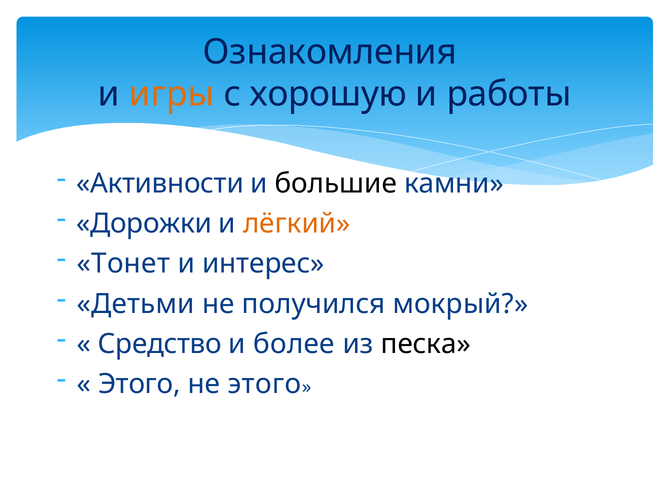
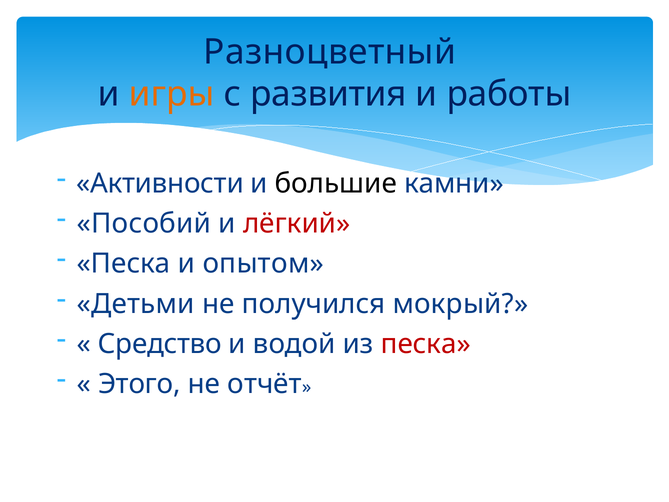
Ознакомления: Ознакомления -> Разноцветный (330, 52)
хорошую: хорошую -> развития (328, 94)
Дорожки: Дорожки -> Пособий (144, 223)
лёгкий colour: orange -> red (297, 223)
Тонет: Тонет -> Песка (124, 264)
интерес: интерес -> опытом (263, 264)
более: более -> водой (294, 344)
песка colour: black -> red (426, 344)
не этого: этого -> отчёт (265, 384)
